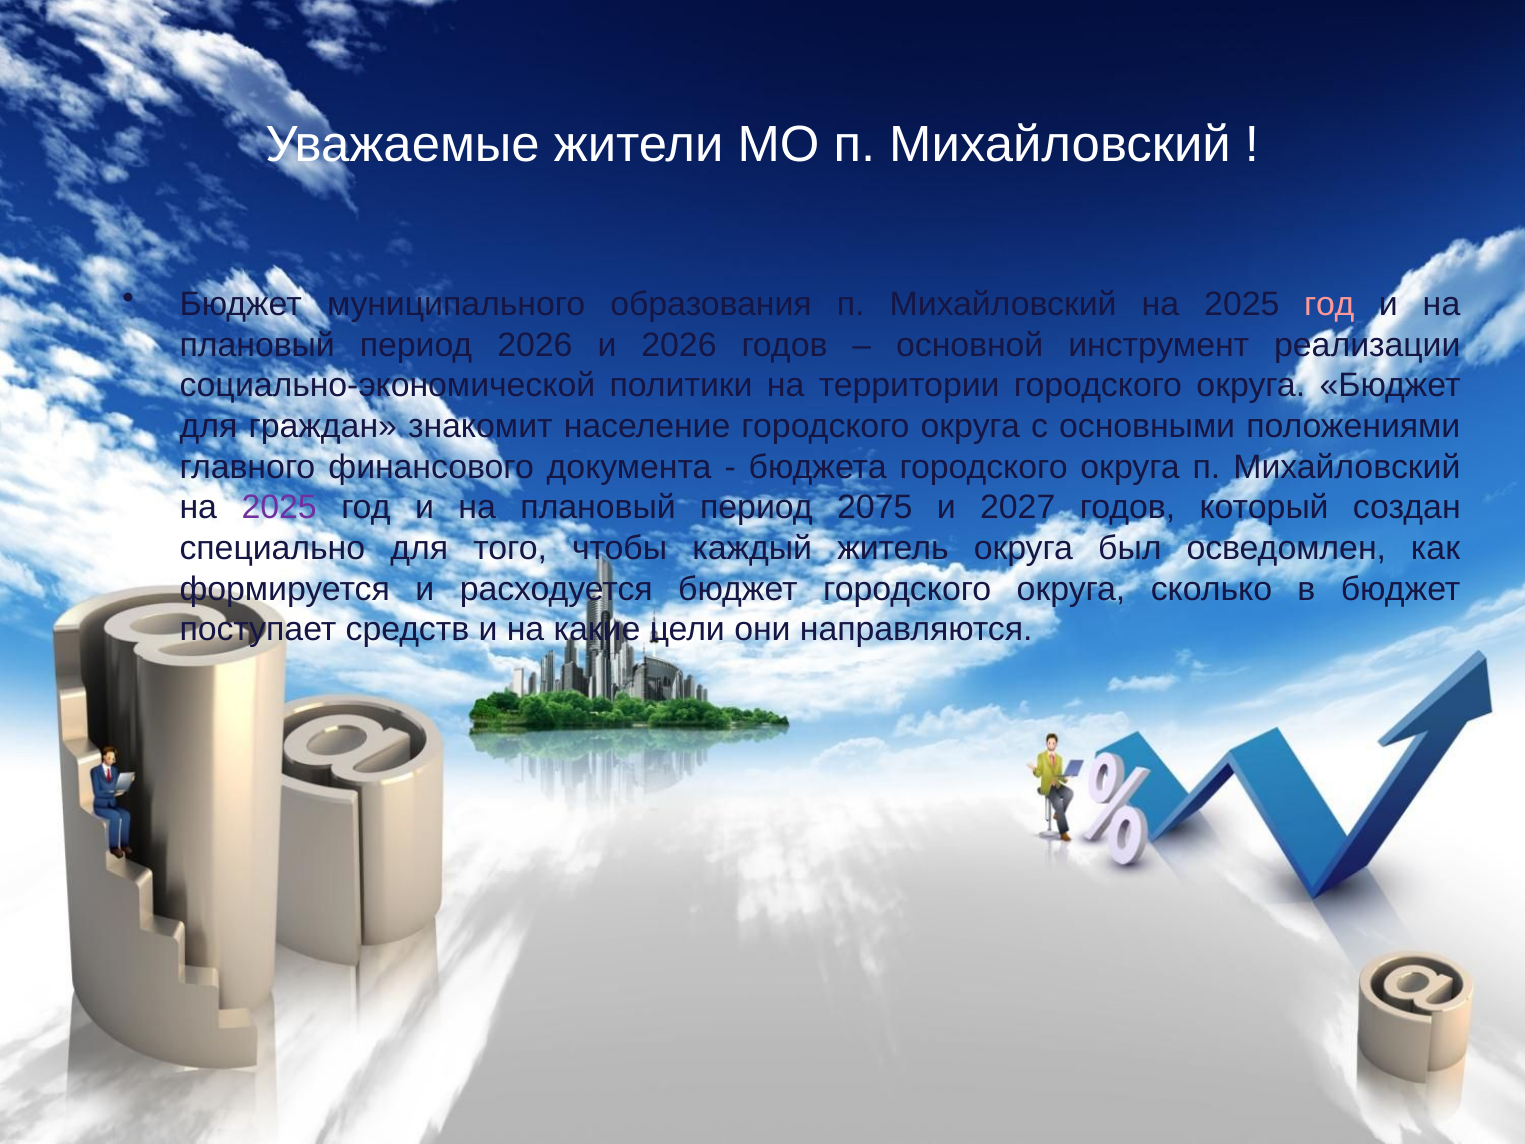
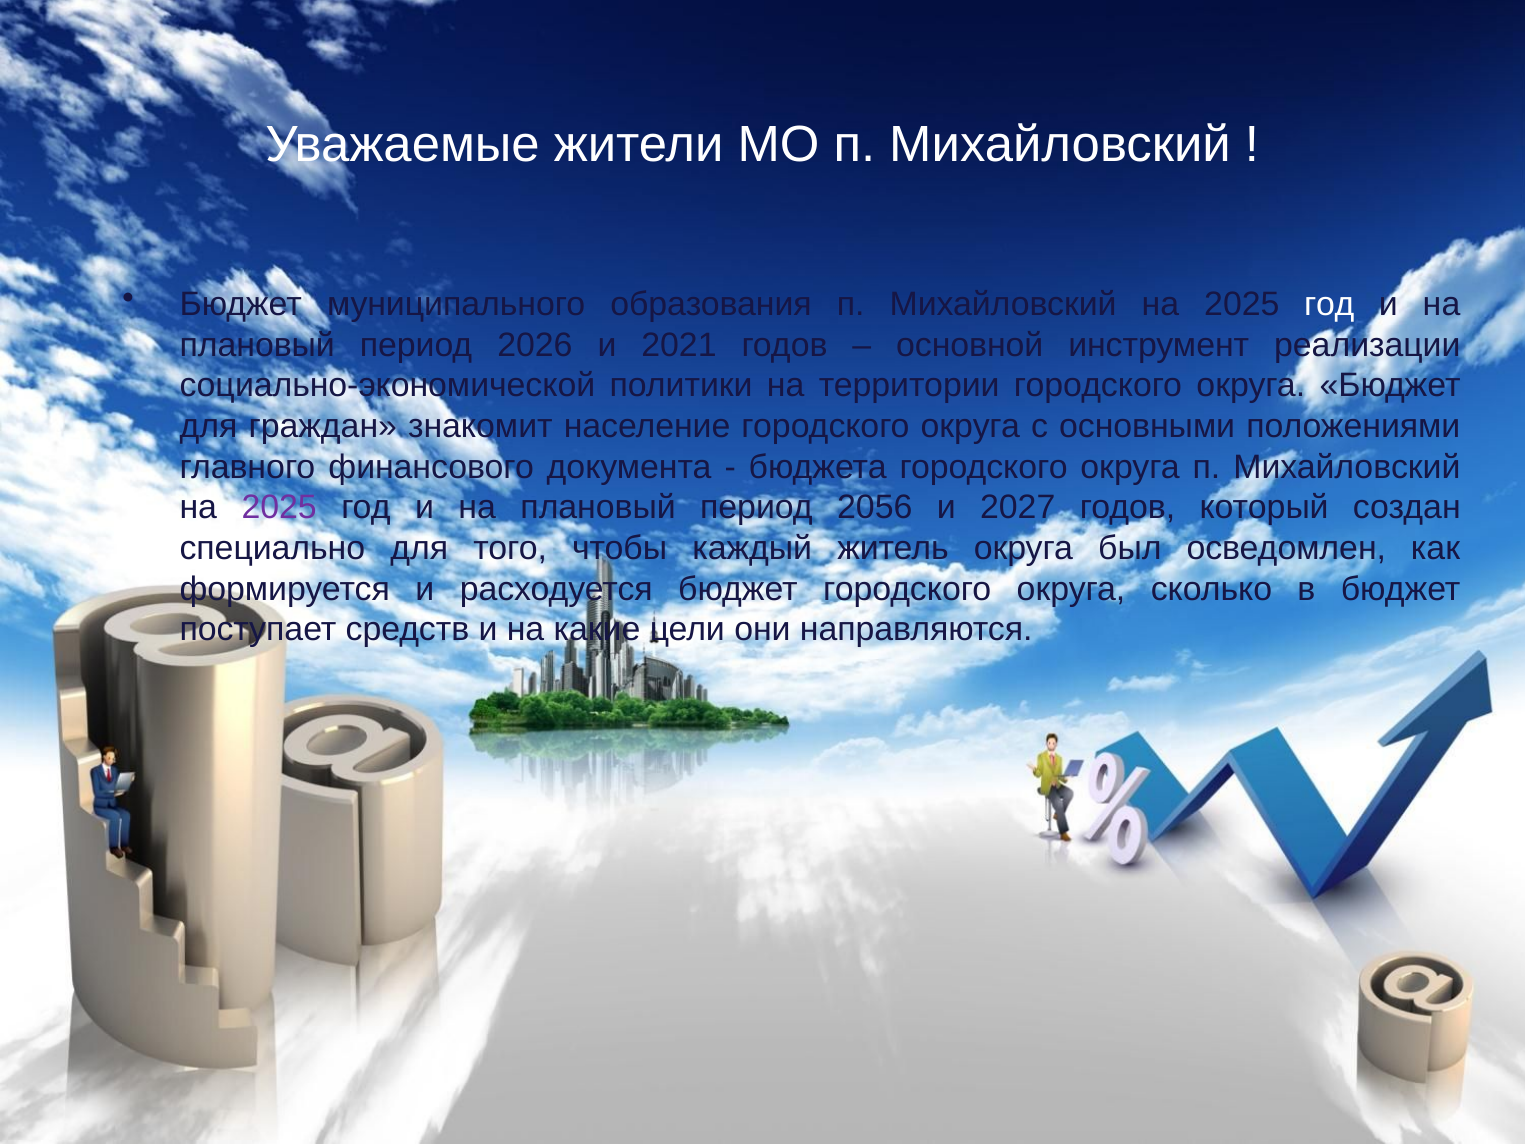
год colour: pink -> white (1329, 304)
и 2026: 2026 -> 2021 (679, 345)
2075: 2075 -> 2056 (875, 508)
